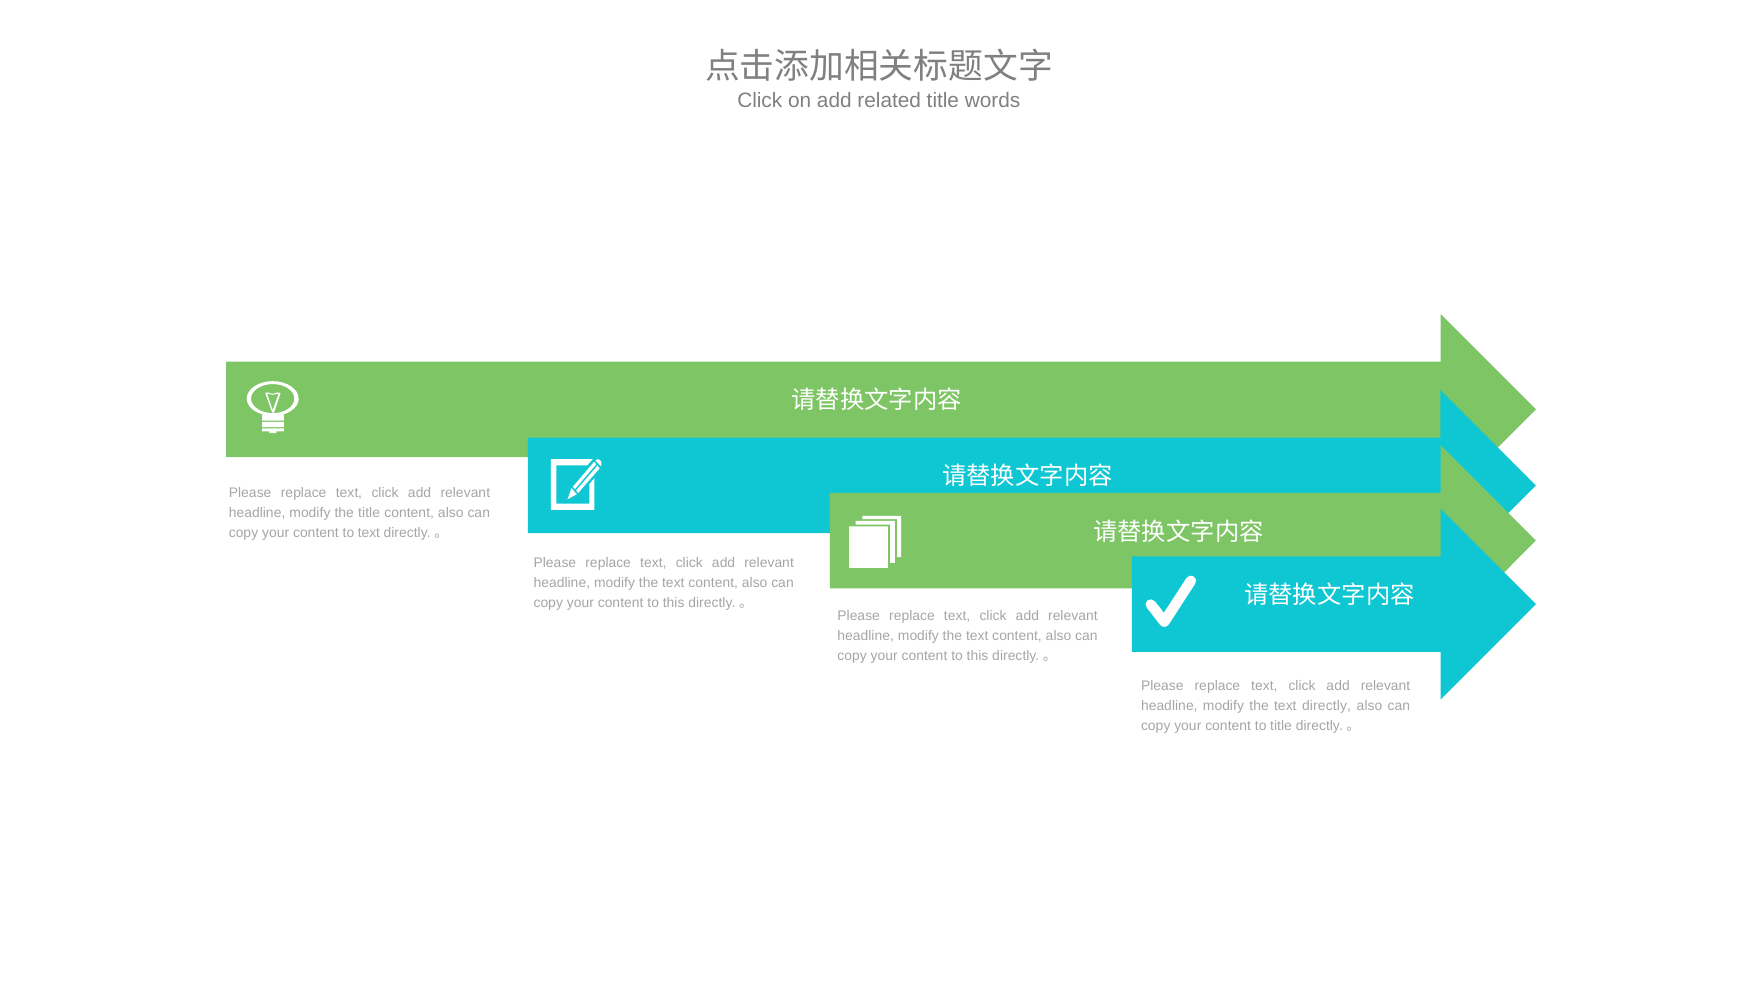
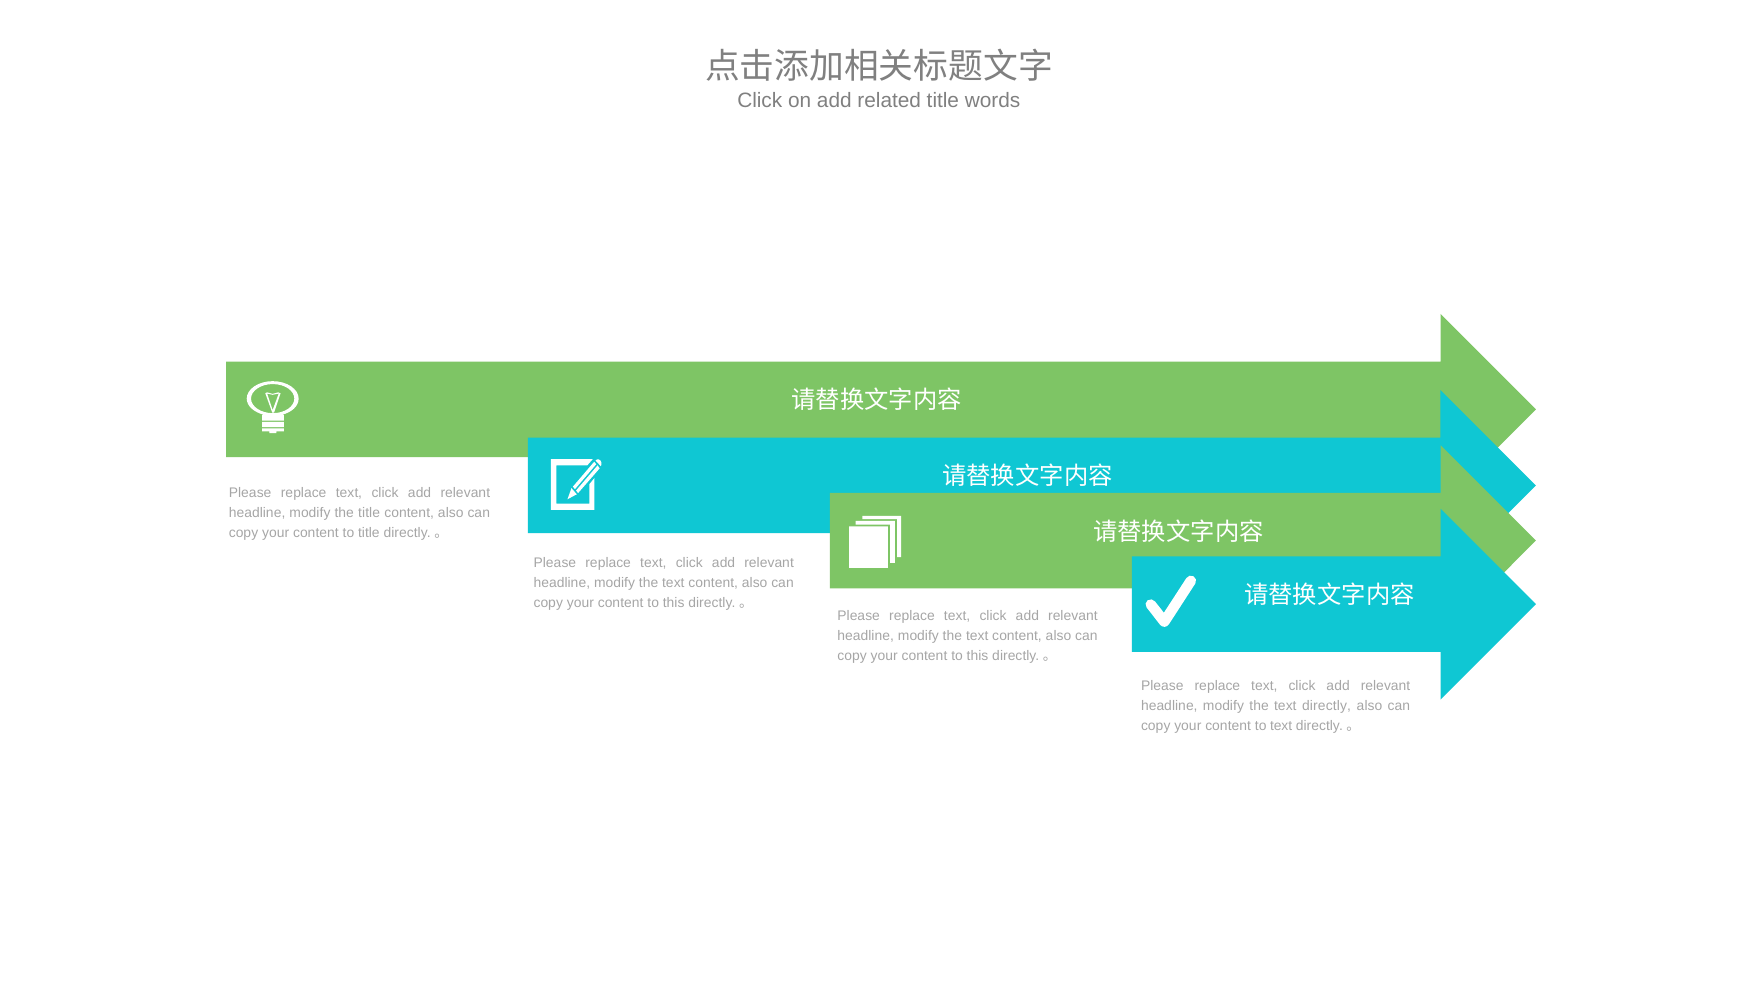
to text: text -> title (369, 533)
to title: title -> text (1281, 726)
